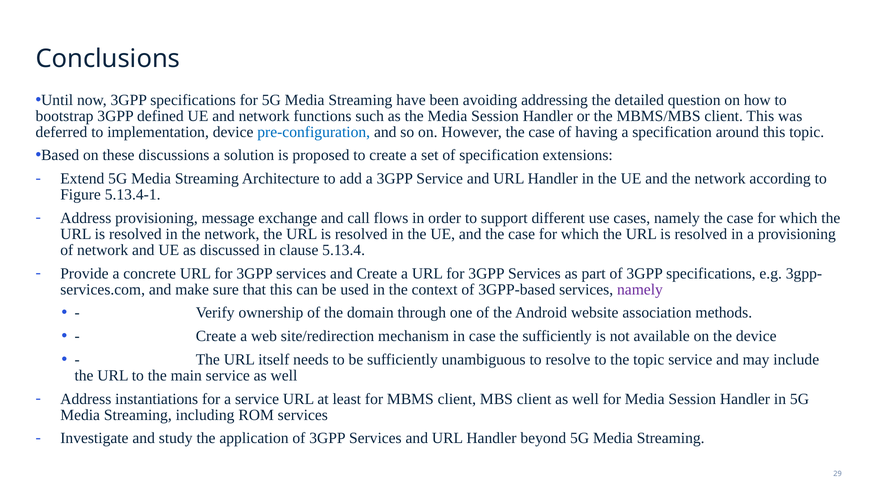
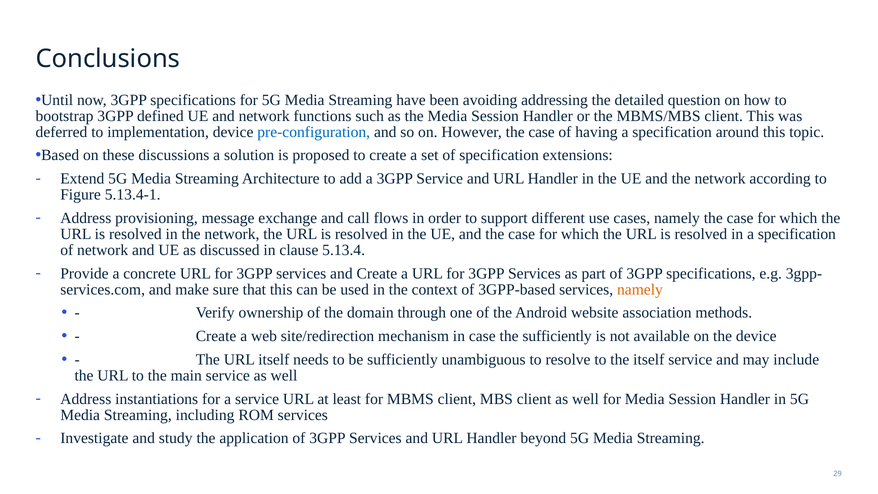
in a provisioning: provisioning -> specification (797, 234)
namely colour: purple -> orange (640, 289)
the topic: topic -> itself (649, 359)
